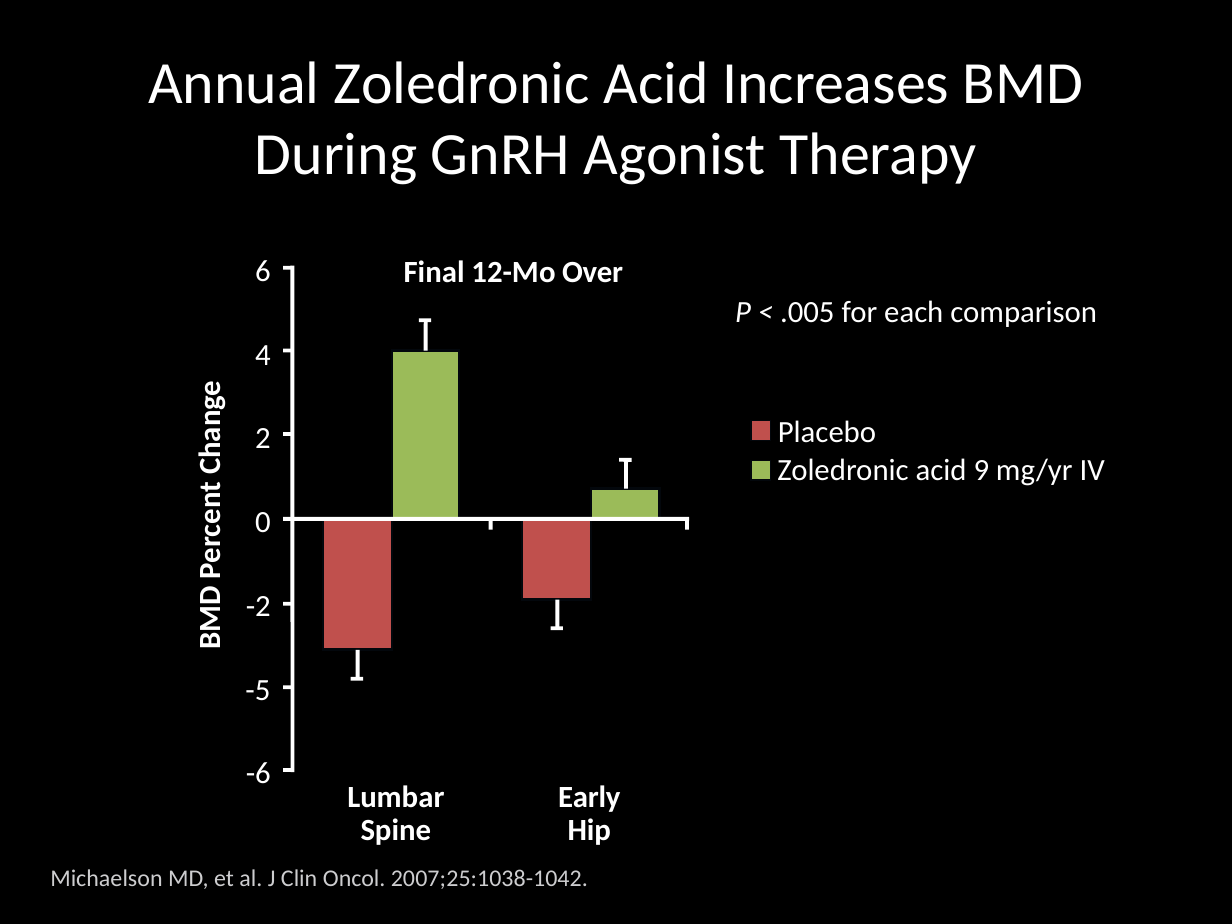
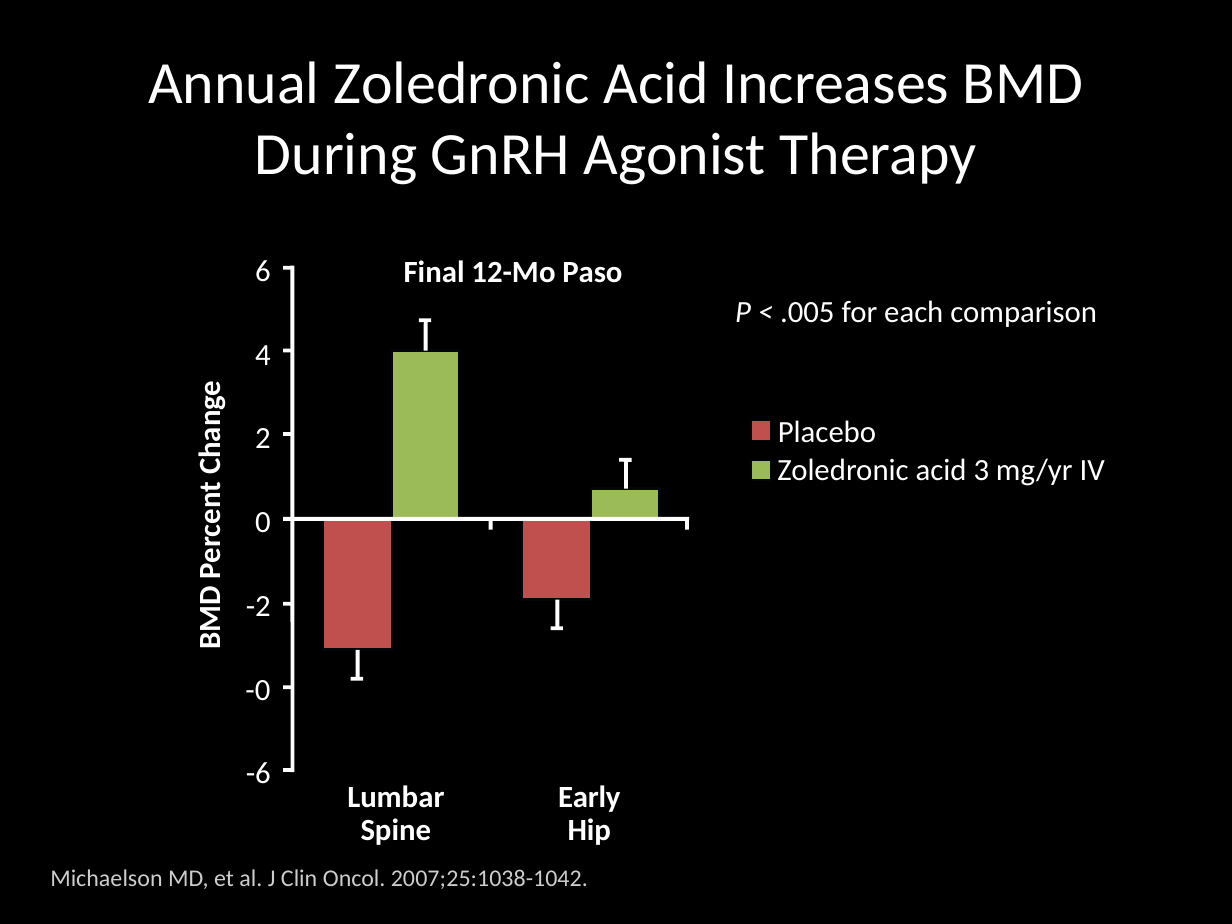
Over: Over -> Paso (592, 272)
9: 9 -> 3 (981, 470)
-5: -5 -> -0 (258, 690)
